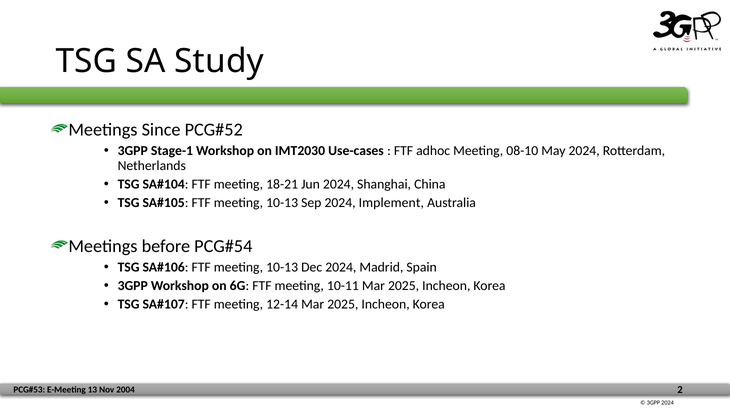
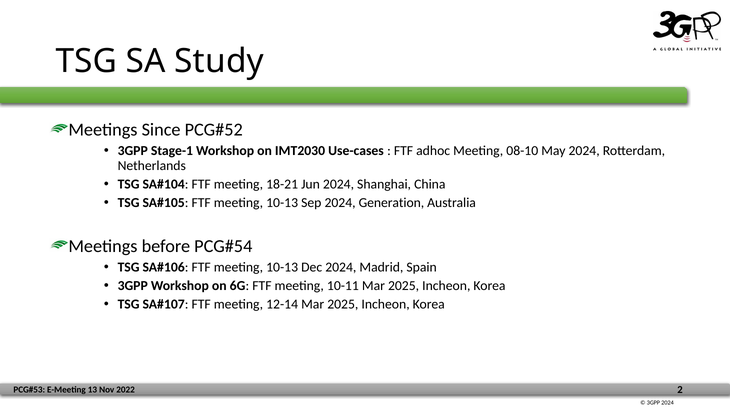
Implement: Implement -> Generation (391, 203)
2004: 2004 -> 2022 (126, 390)
